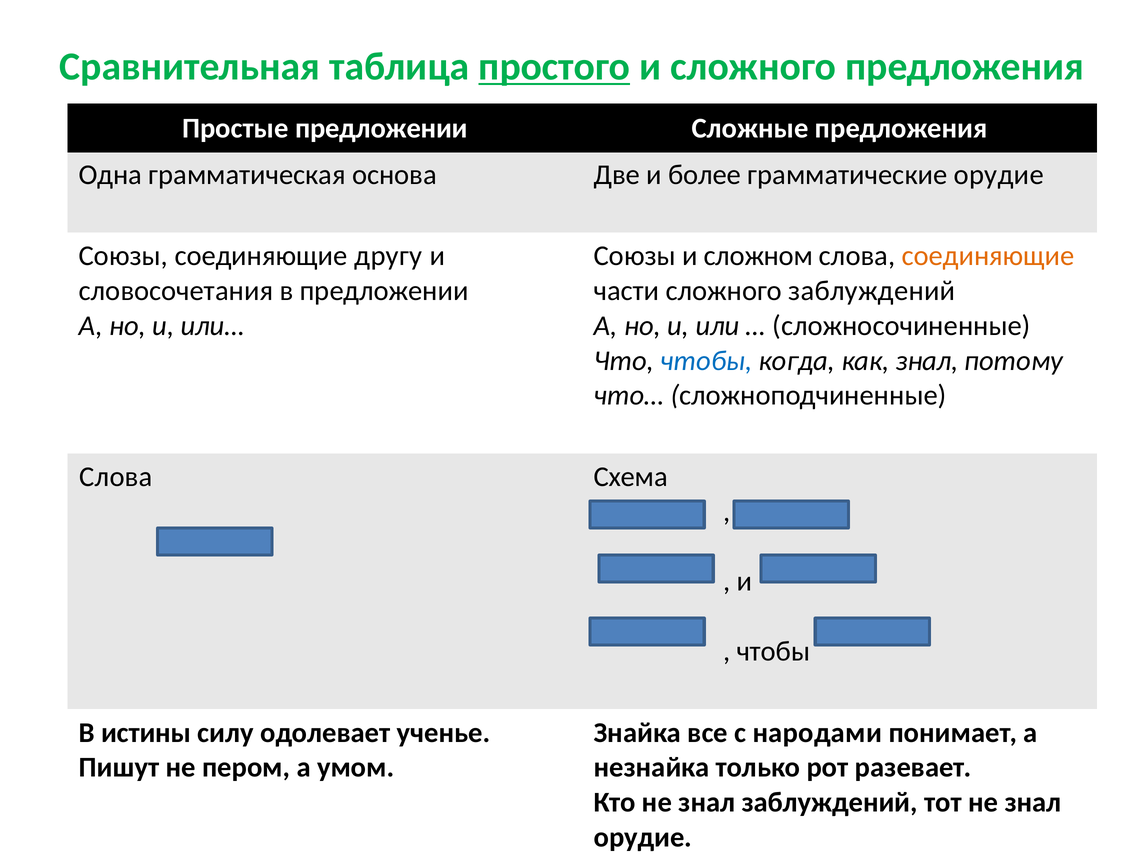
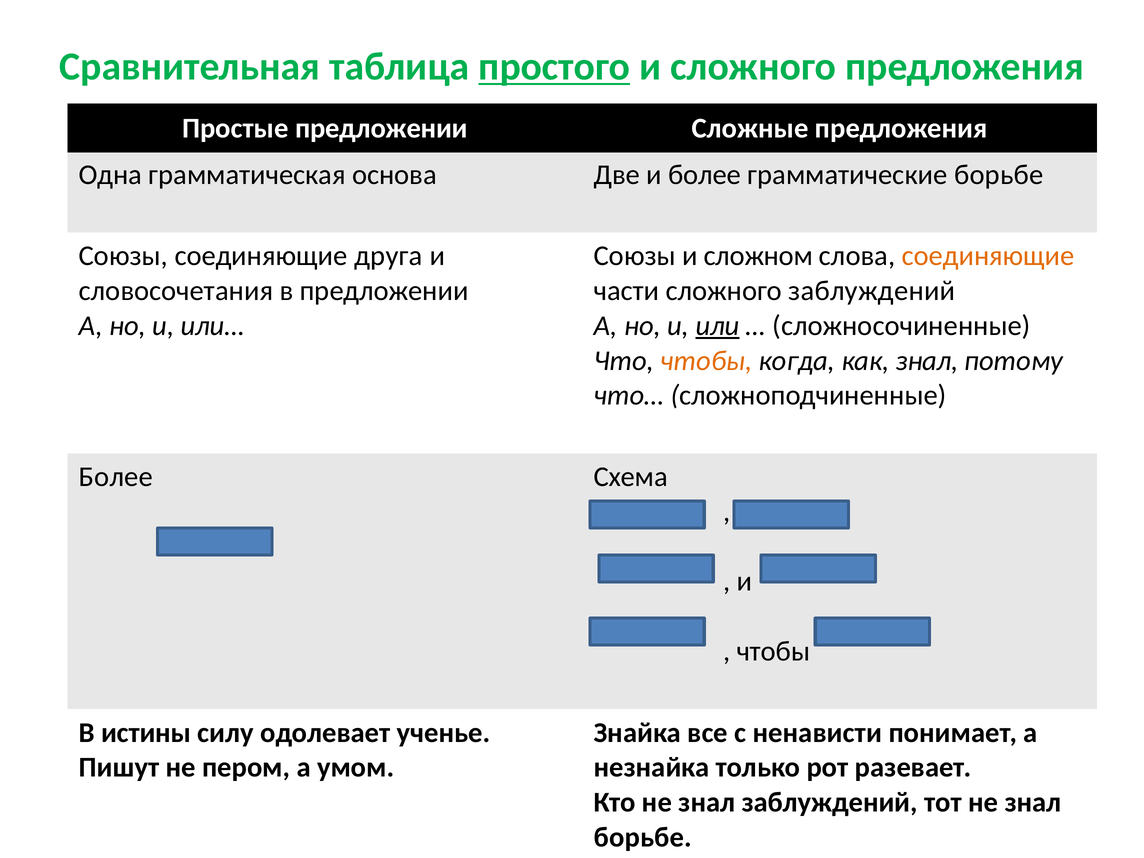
грамматические орудие: орудие -> борьбе (999, 175)
другу: другу -> друга (388, 256)
или underline: none -> present (718, 326)
чтобы colour: blue -> orange (706, 361)
Слова: Слова -> Более (116, 477)
народами: народами -> ненависти (817, 733)
орудие: орудие -> борьбе (643, 837)
